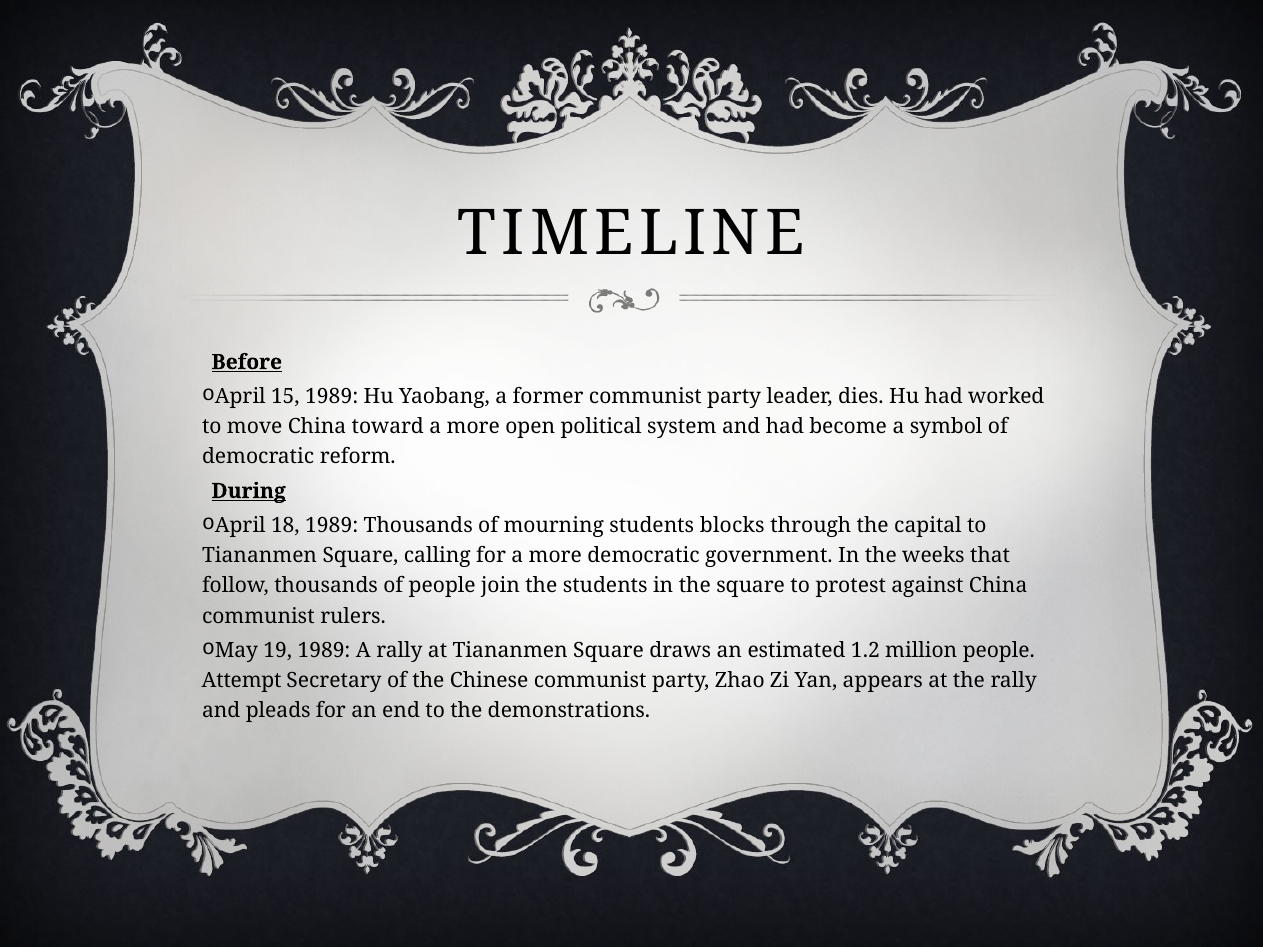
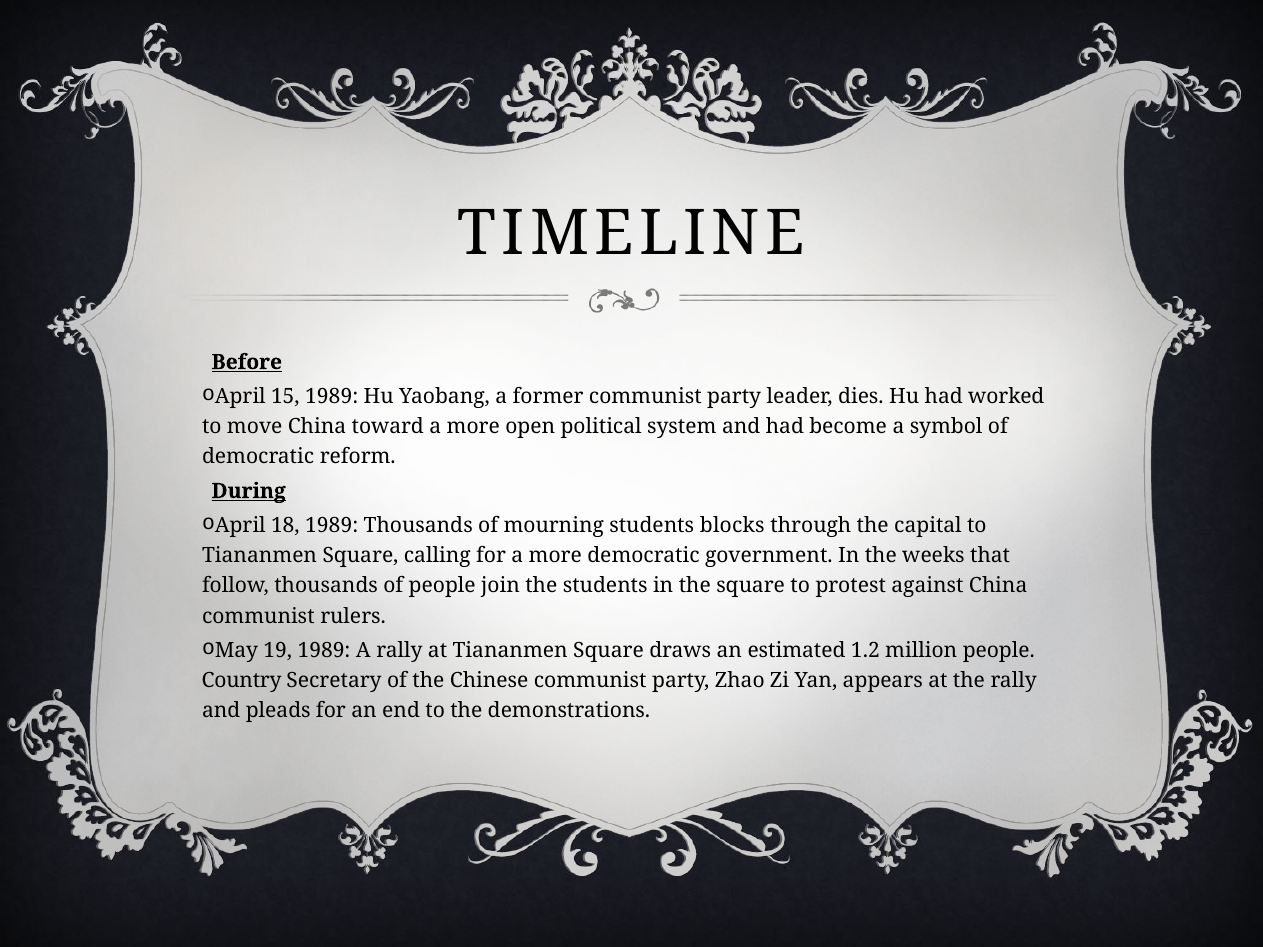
Attempt: Attempt -> Country (242, 681)
